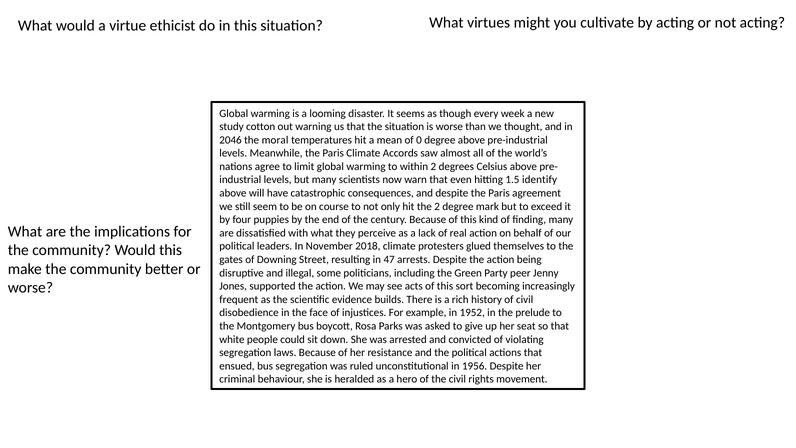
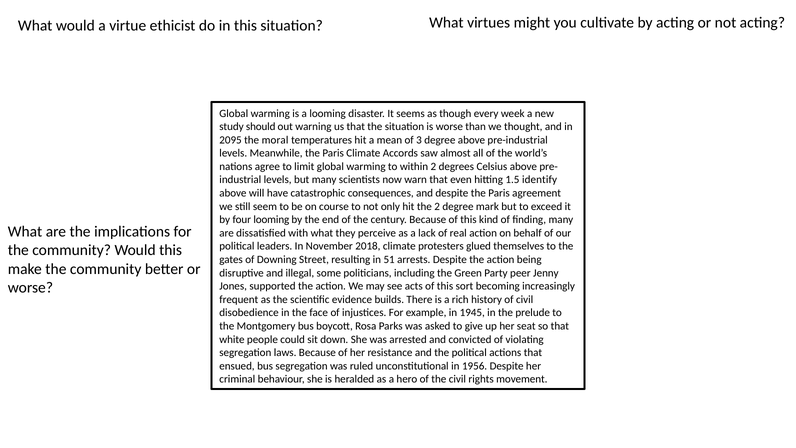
cotton: cotton -> should (261, 127)
2046: 2046 -> 2095 (231, 140)
0: 0 -> 3 (419, 140)
four puppies: puppies -> looming (271, 220)
47: 47 -> 51 (389, 259)
1952: 1952 -> 1945 (472, 313)
